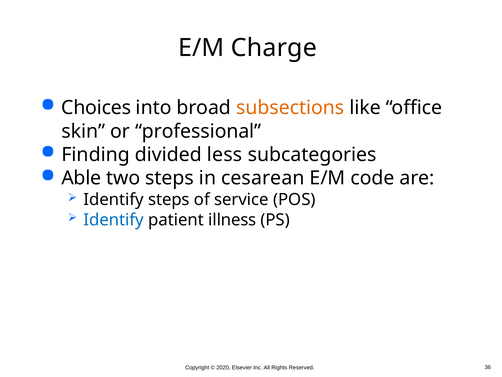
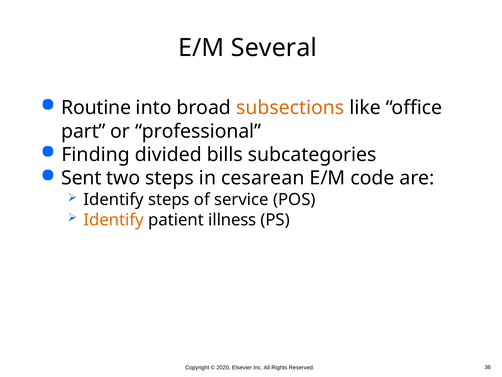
Charge: Charge -> Several (274, 48)
Choices: Choices -> Routine (96, 108)
skin: skin -> part (83, 131)
less: less -> bills (225, 155)
Able: Able -> Sent (81, 178)
Identify colour: blue -> orange (114, 220)
